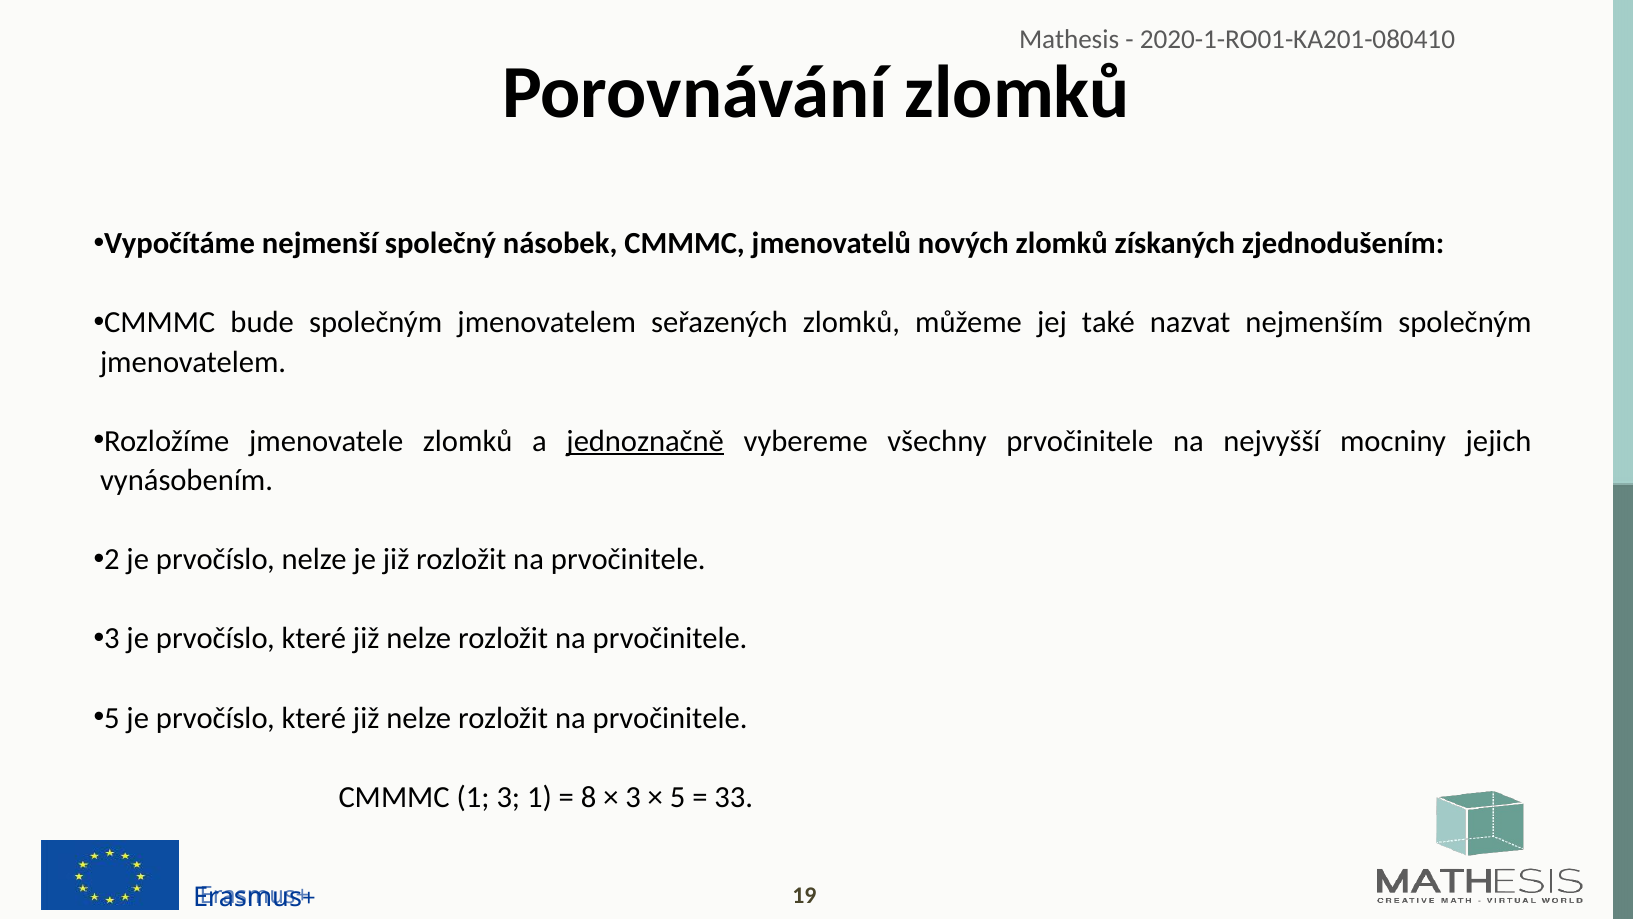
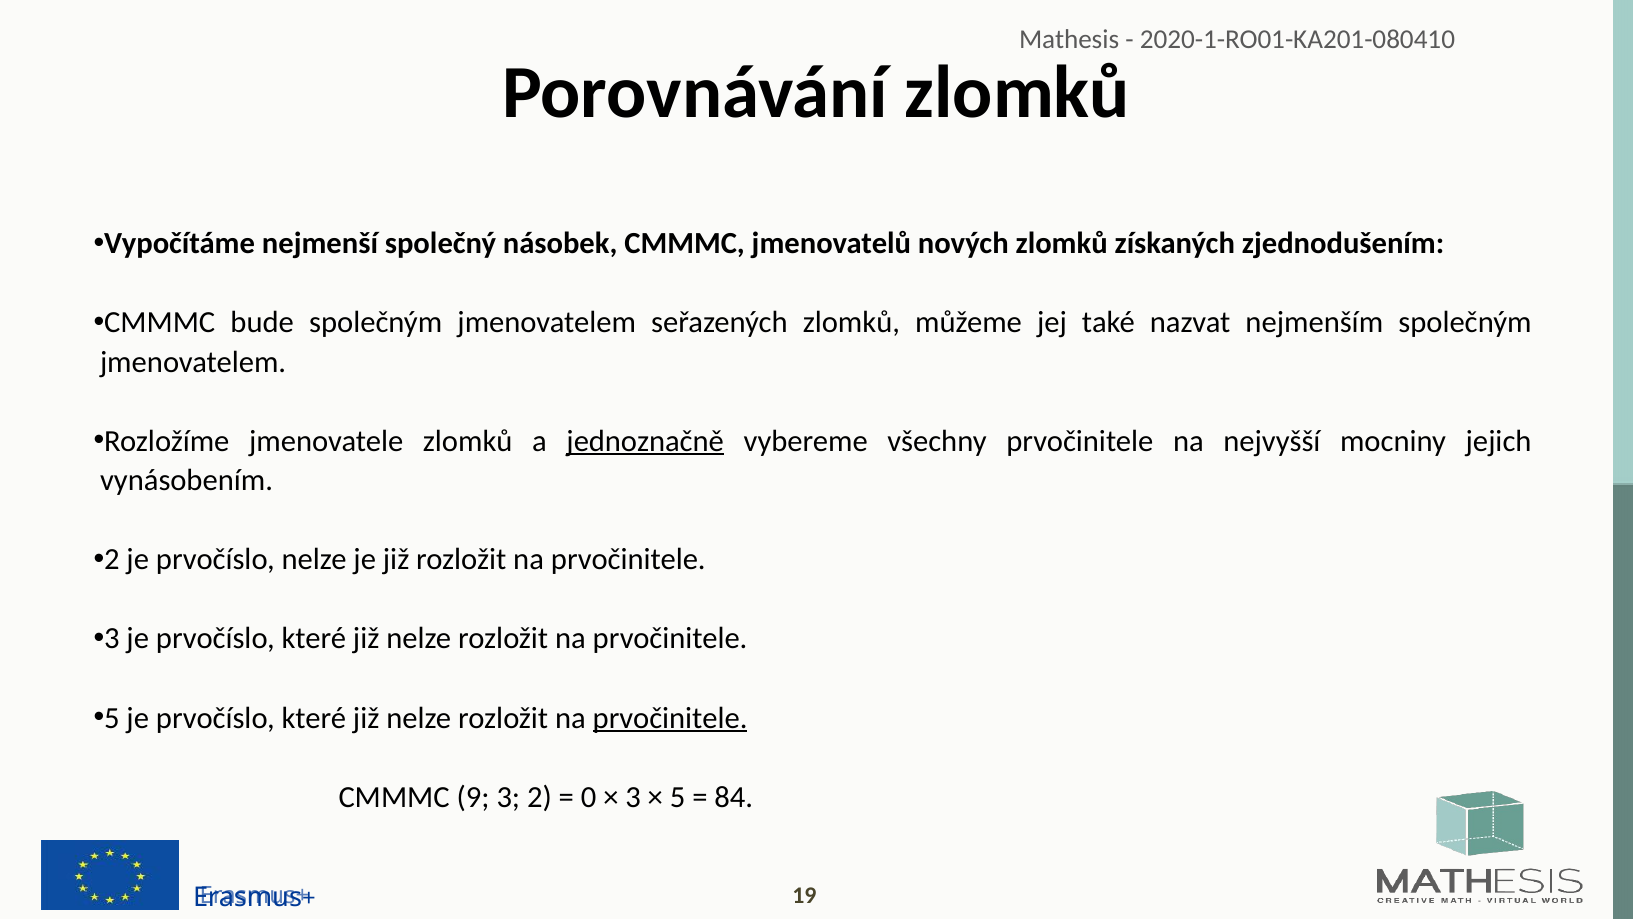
prvočinitele underline: none -> present (670, 718)
CMMMC 1: 1 -> 9 (473, 797)
3 1: 1 -> 2 (539, 797)
8: 8 -> 0 (589, 797)
33: 33 -> 84 (734, 797)
